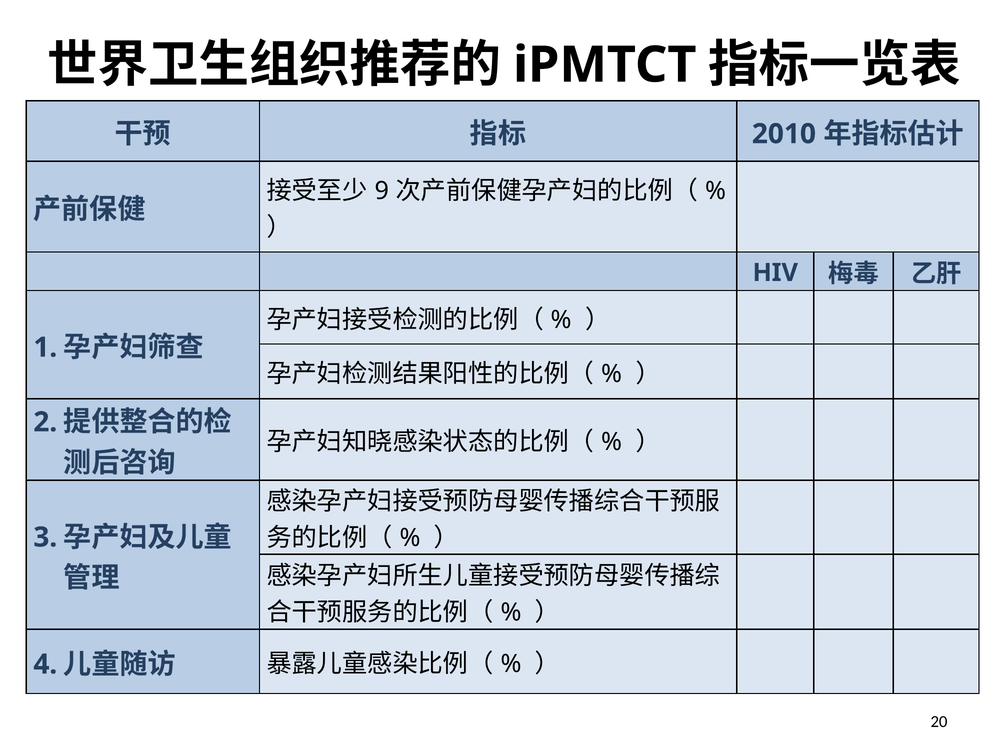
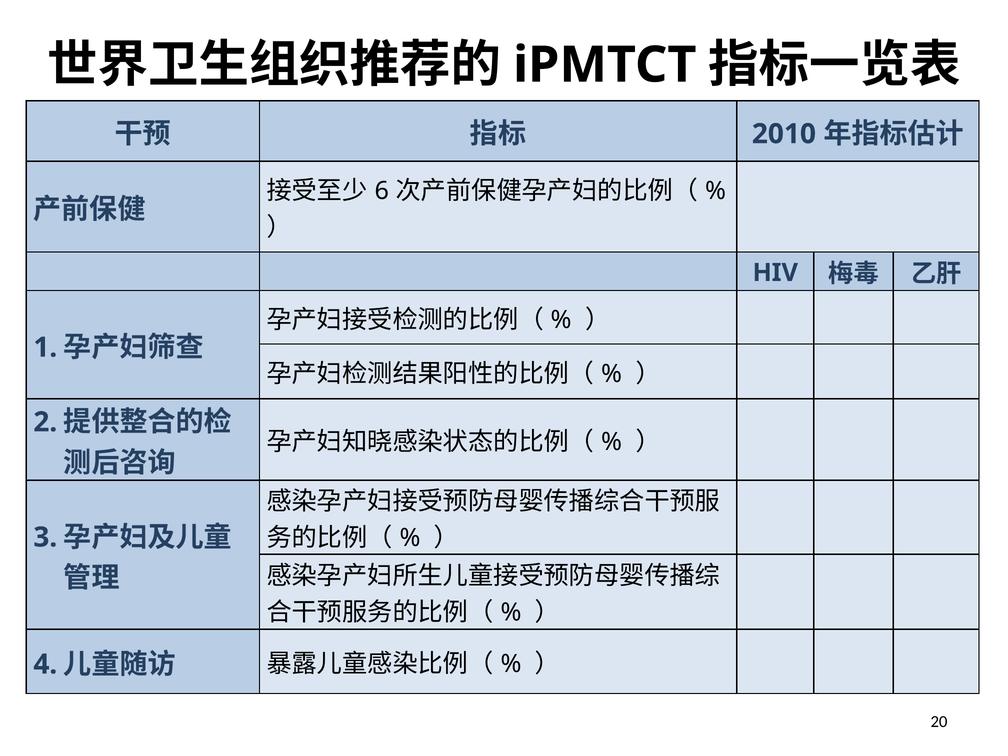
9: 9 -> 6 (382, 191)
